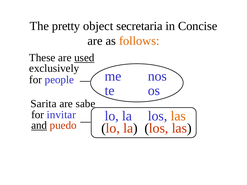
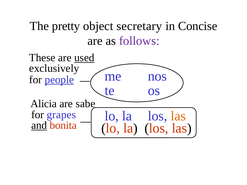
secretaria: secretaria -> secretary (139, 26)
follows colour: orange -> purple (139, 41)
people underline: none -> present (59, 80)
Sarita: Sarita -> Alicia (44, 104)
invitar: invitar -> grapes (61, 115)
puedo: puedo -> bonita (63, 125)
